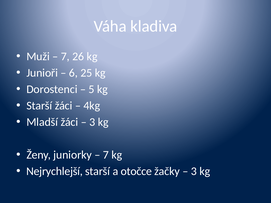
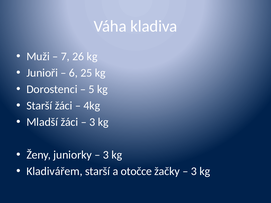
7: 7 -> 3 (106, 155)
Nejrychlejší: Nejrychlejší -> Kladivářem (54, 172)
